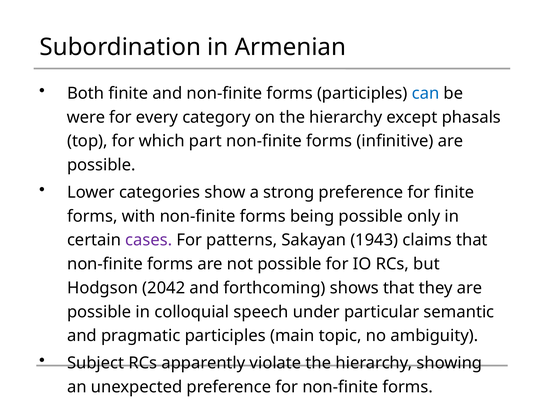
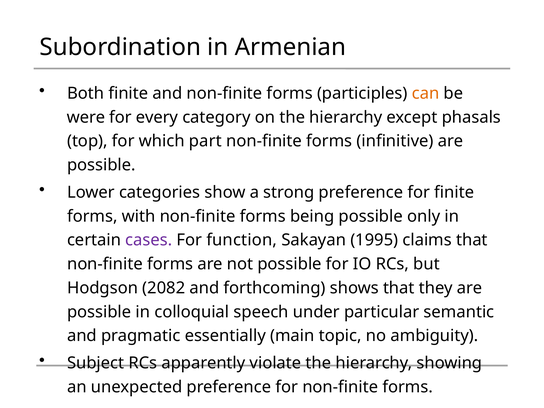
can colour: blue -> orange (426, 93)
patterns: patterns -> function (242, 240)
1943: 1943 -> 1995 (374, 240)
2042: 2042 -> 2082 (164, 288)
pragmatic participles: participles -> essentially (225, 336)
